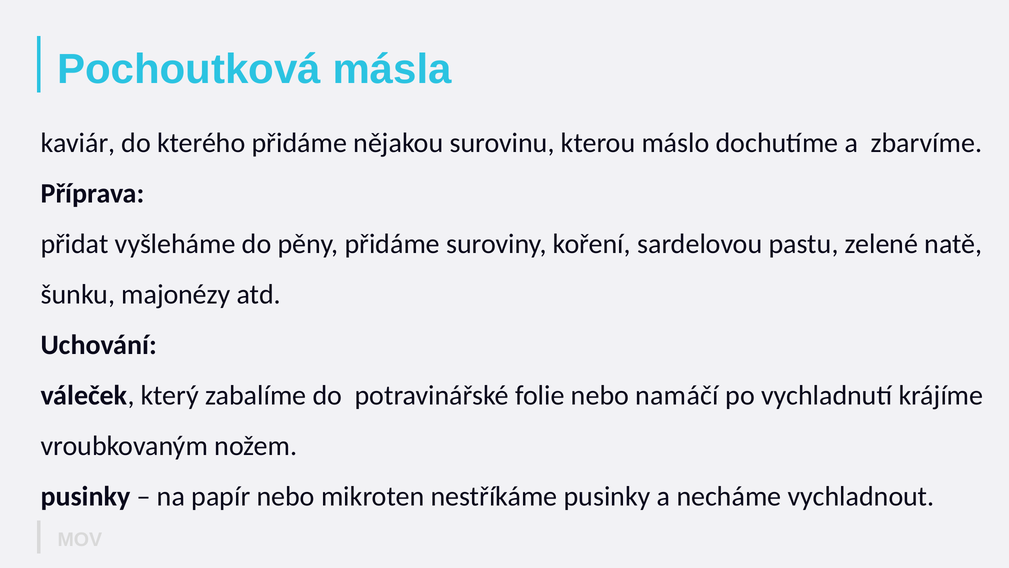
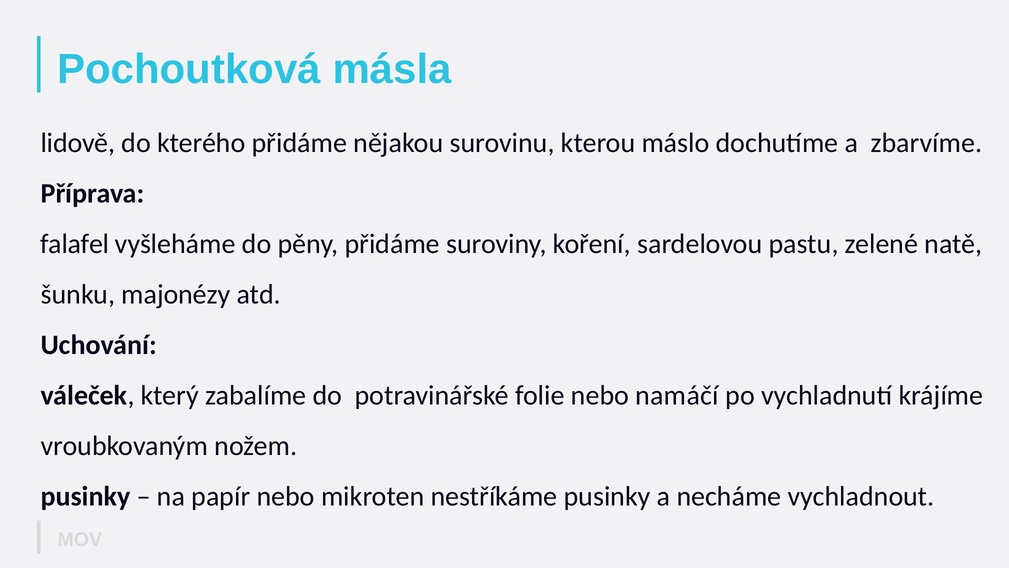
kaviár: kaviár -> lidově (78, 143)
přidat: přidat -> falafel (75, 244)
